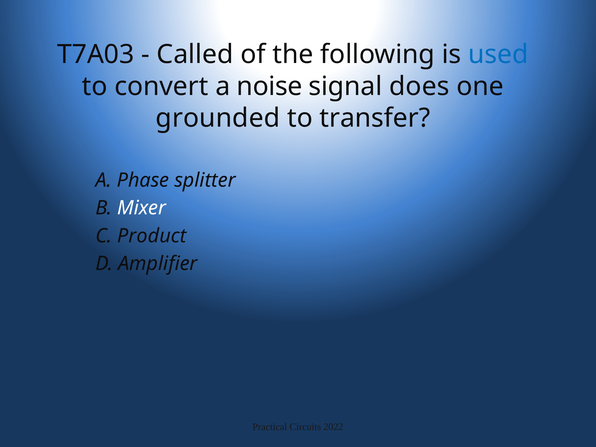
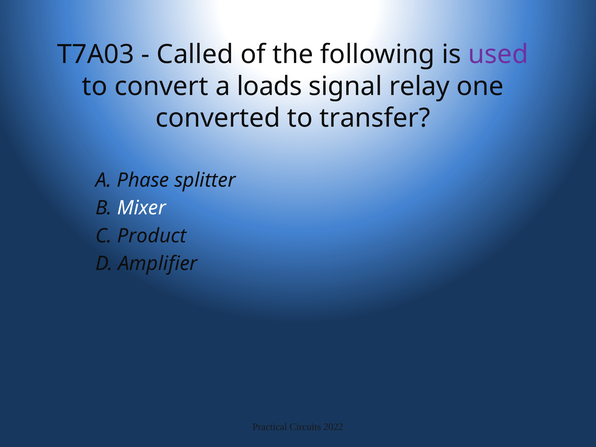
used colour: blue -> purple (498, 54)
noise: noise -> loads (269, 86)
does: does -> relay (419, 86)
grounded: grounded -> converted (218, 118)
